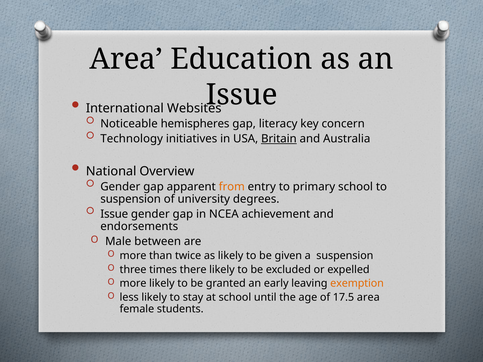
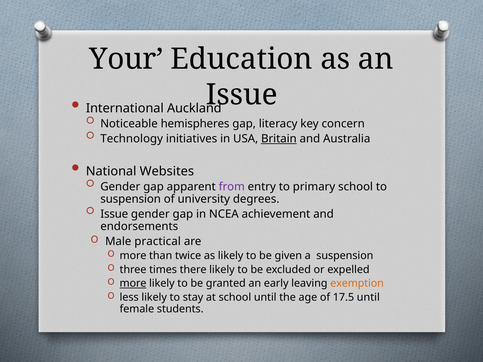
Area: Area -> Your (126, 59)
Websites: Websites -> Auckland (194, 108)
Overview: Overview -> Websites (167, 171)
from colour: orange -> purple (232, 187)
between: between -> practical (158, 241)
more underline: none -> present (133, 284)
17.5 area: area -> until (368, 298)
